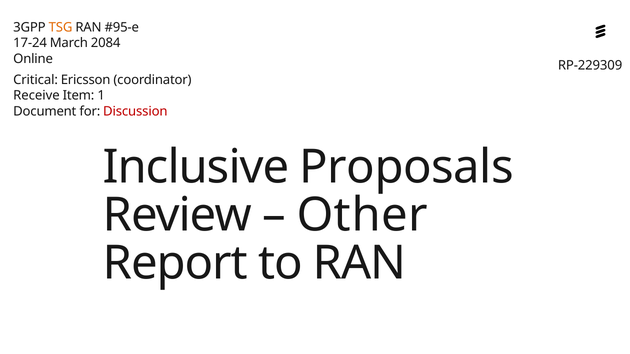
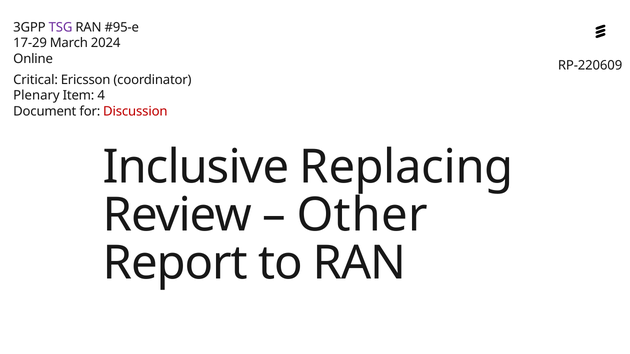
TSG colour: orange -> purple (61, 27)
17-24: 17-24 -> 17-29 (30, 43)
2084: 2084 -> 2024 (106, 43)
RP-229309: RP-229309 -> RP-220609 (590, 65)
Receive: Receive -> Plenary (36, 96)
1: 1 -> 4 (101, 96)
Proposals: Proposals -> Replacing (406, 167)
